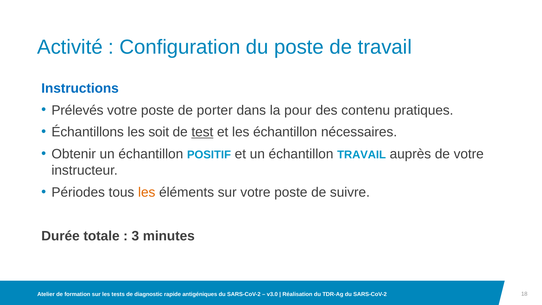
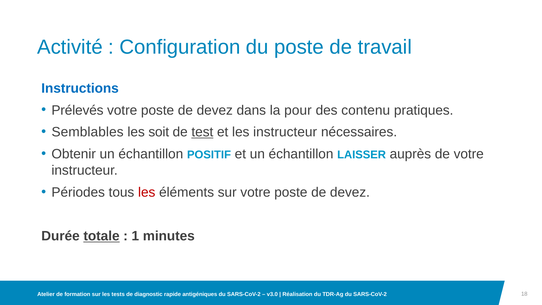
porter: porter -> devez (215, 110)
Échantillons: Échantillons -> Semblables (88, 132)
les échantillon: échantillon -> instructeur (285, 132)
échantillon TRAVAIL: TRAVAIL -> LAISSER (362, 155)
les colour: orange -> red (147, 192)
suivre: suivre -> devez (350, 192)
totale underline: none -> present (101, 236)
3: 3 -> 1 (135, 236)
